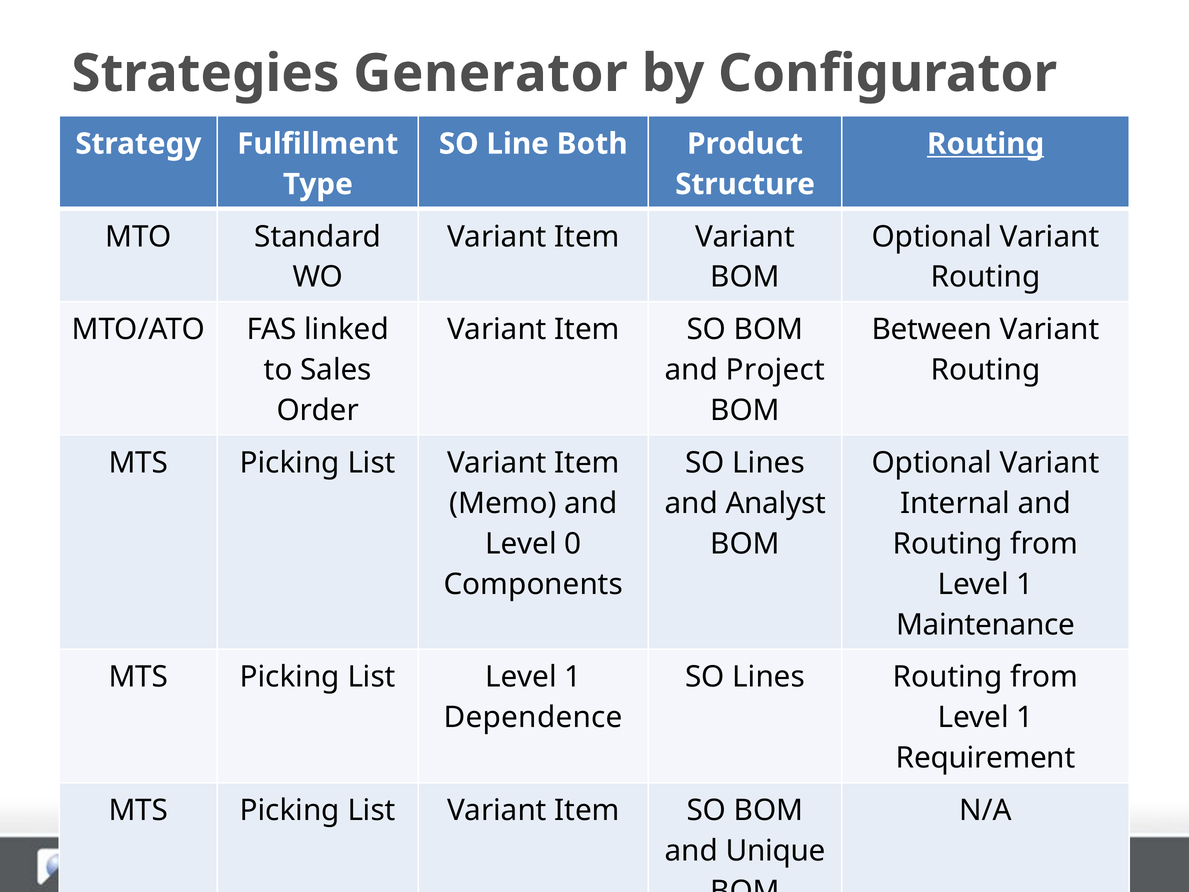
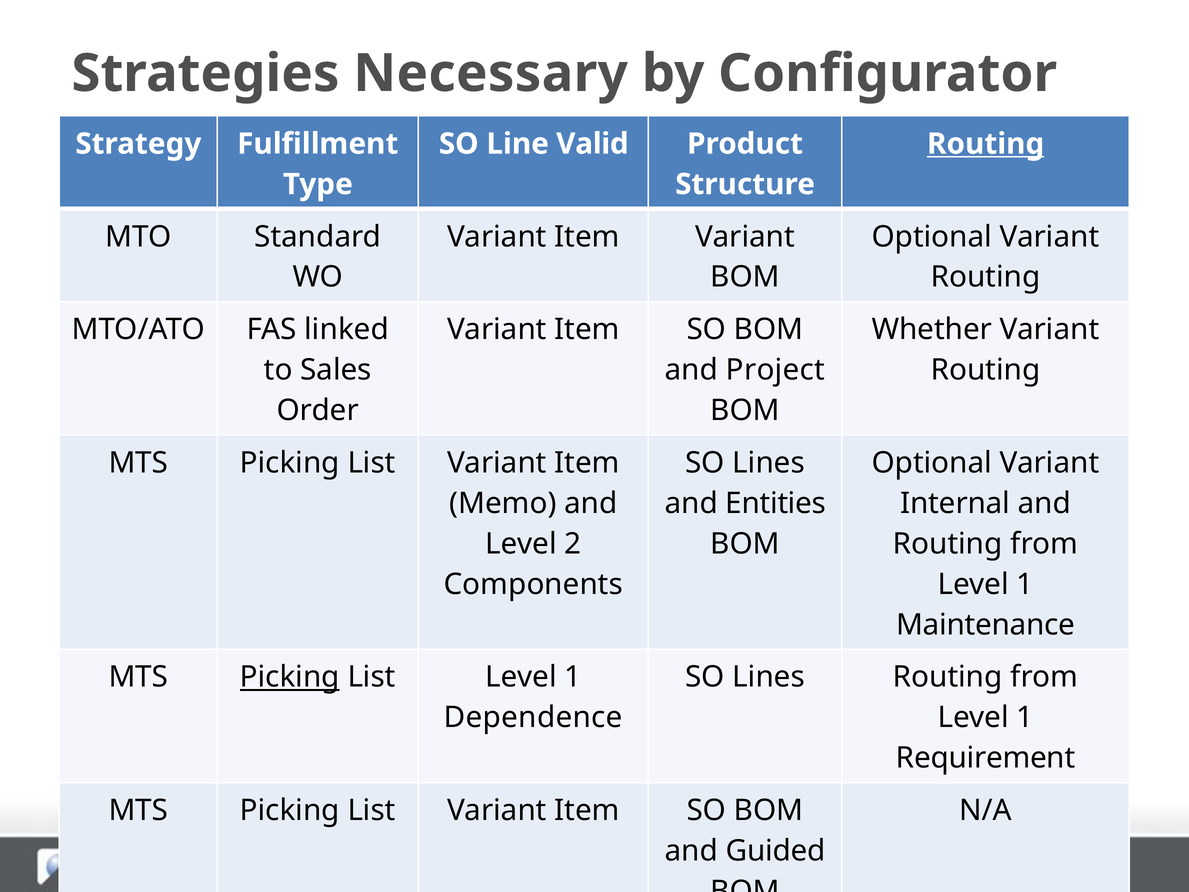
Generator: Generator -> Necessary (491, 74)
Both: Both -> Valid (592, 144)
Between: Between -> Whether (932, 329)
Analyst: Analyst -> Entities (776, 503)
0: 0 -> 2 (573, 544)
Picking underline: none -> present (290, 677)
Unique: Unique -> Guided (776, 851)
